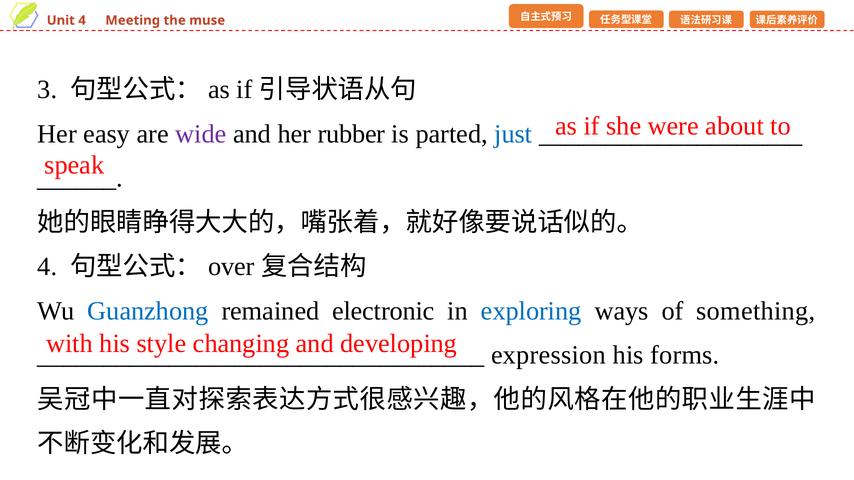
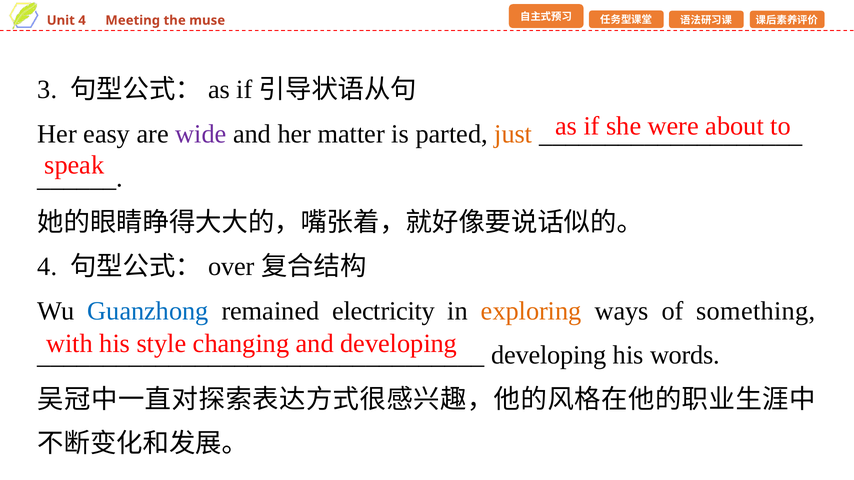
rubber: rubber -> matter (351, 134)
just colour: blue -> orange (513, 134)
electronic: electronic -> electricity (383, 311)
exploring colour: blue -> orange (531, 311)
expression: expression -> developing (549, 355)
forms: forms -> words (685, 355)
